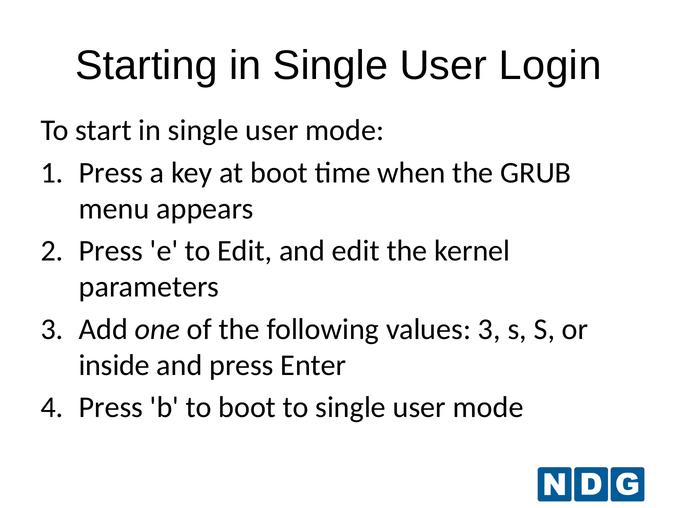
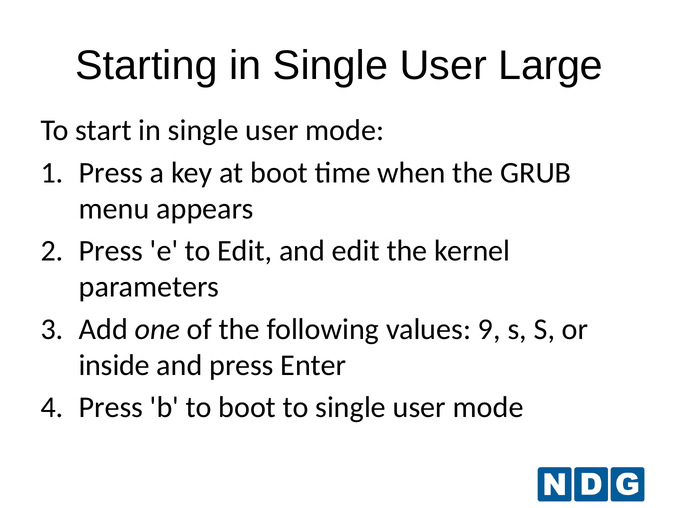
Login: Login -> Large (551, 66)
values 3: 3 -> 9 (489, 330)
